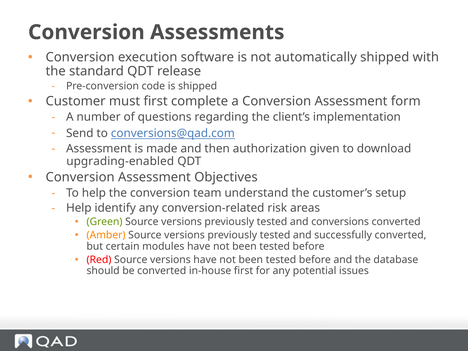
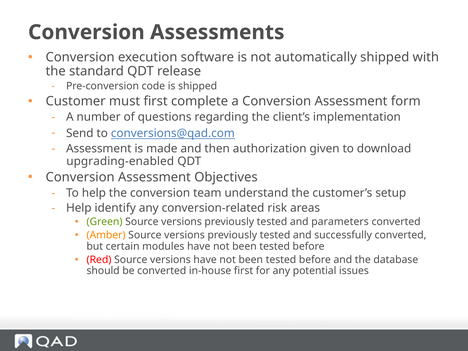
conversions: conversions -> parameters (340, 222)
